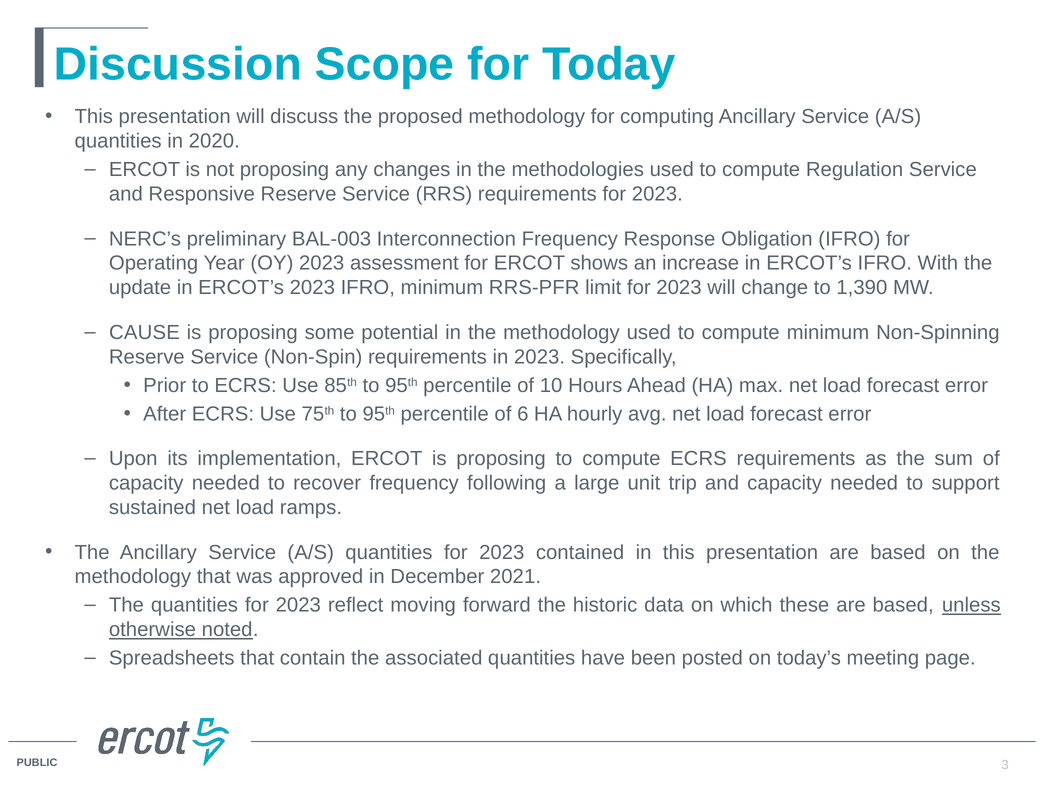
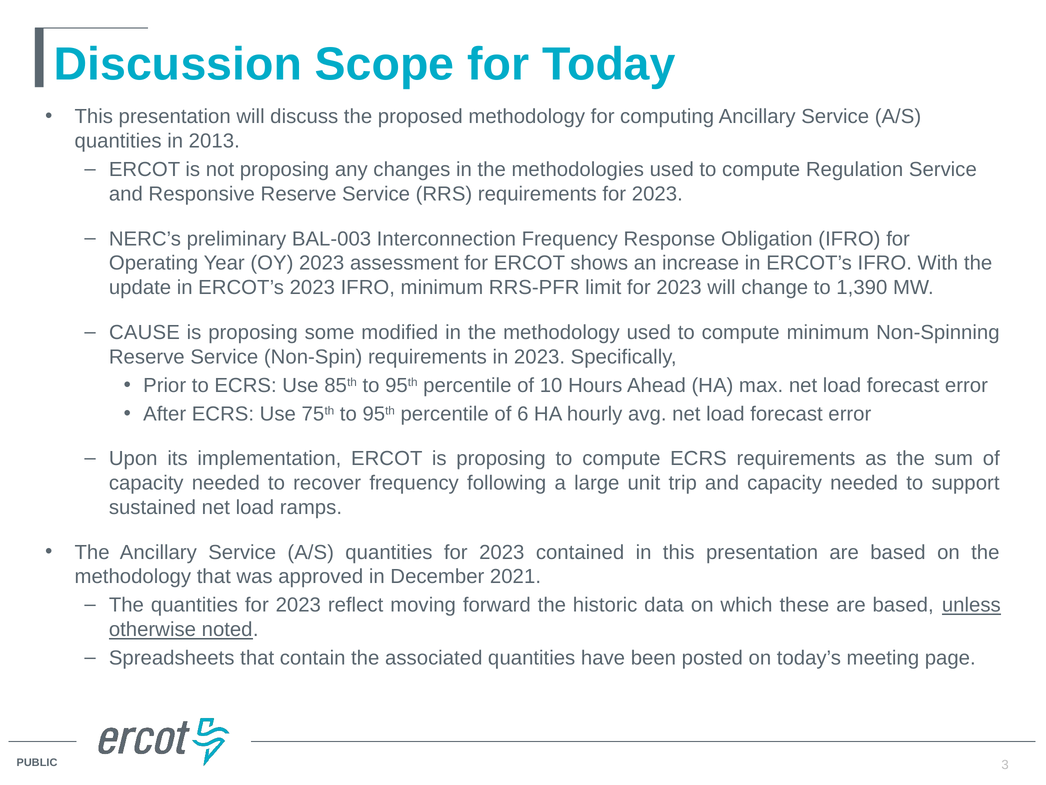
2020: 2020 -> 2013 (214, 141)
potential: potential -> modified (400, 332)
